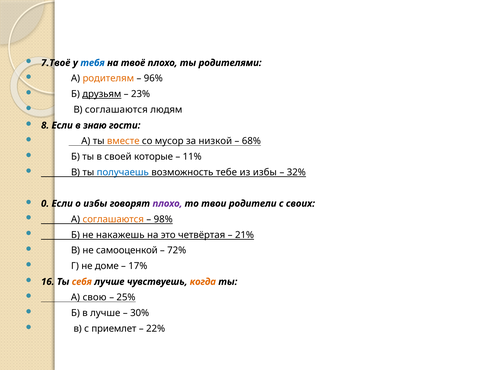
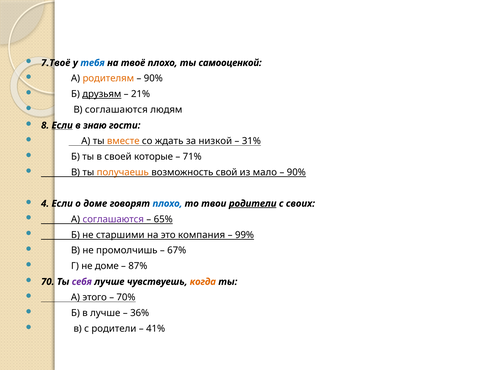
родителями: родителями -> самооценкой (230, 63)
96%: 96% -> 90% (153, 78)
23%: 23% -> 21% (140, 94)
Если underline: none -> present (62, 125)
мусор: мусор -> ждать (169, 141)
68%: 68% -> 31% (251, 141)
11%: 11% -> 71% (192, 157)
получаешь colour: blue -> orange (123, 172)
тебе: тебе -> свой (227, 172)
из избы: избы -> мало (265, 172)
32%: 32% -> 90% (296, 172)
0: 0 -> 4 (45, 203)
о избы: избы -> доме (95, 203)
плохо colour: purple -> blue (167, 203)
родители underline: none -> present (253, 203)
соглашаются colour: orange -> purple (113, 219)
98%: 98% -> 65% (163, 219)
накажешь: накажешь -> старшими (120, 235)
четвёртая: четвёртая -> компания (202, 235)
21%: 21% -> 99% (244, 235)
самооценкой: самооценкой -> промолчишь (127, 250)
72%: 72% -> 67% (177, 250)
17%: 17% -> 87% (138, 266)
16: 16 -> 70 (48, 282)
себя colour: orange -> purple (82, 282)
свою: свою -> этого (95, 297)
25%: 25% -> 70% (126, 297)
30%: 30% -> 36% (140, 313)
с приемлет: приемлет -> родители (114, 328)
22%: 22% -> 41% (156, 328)
